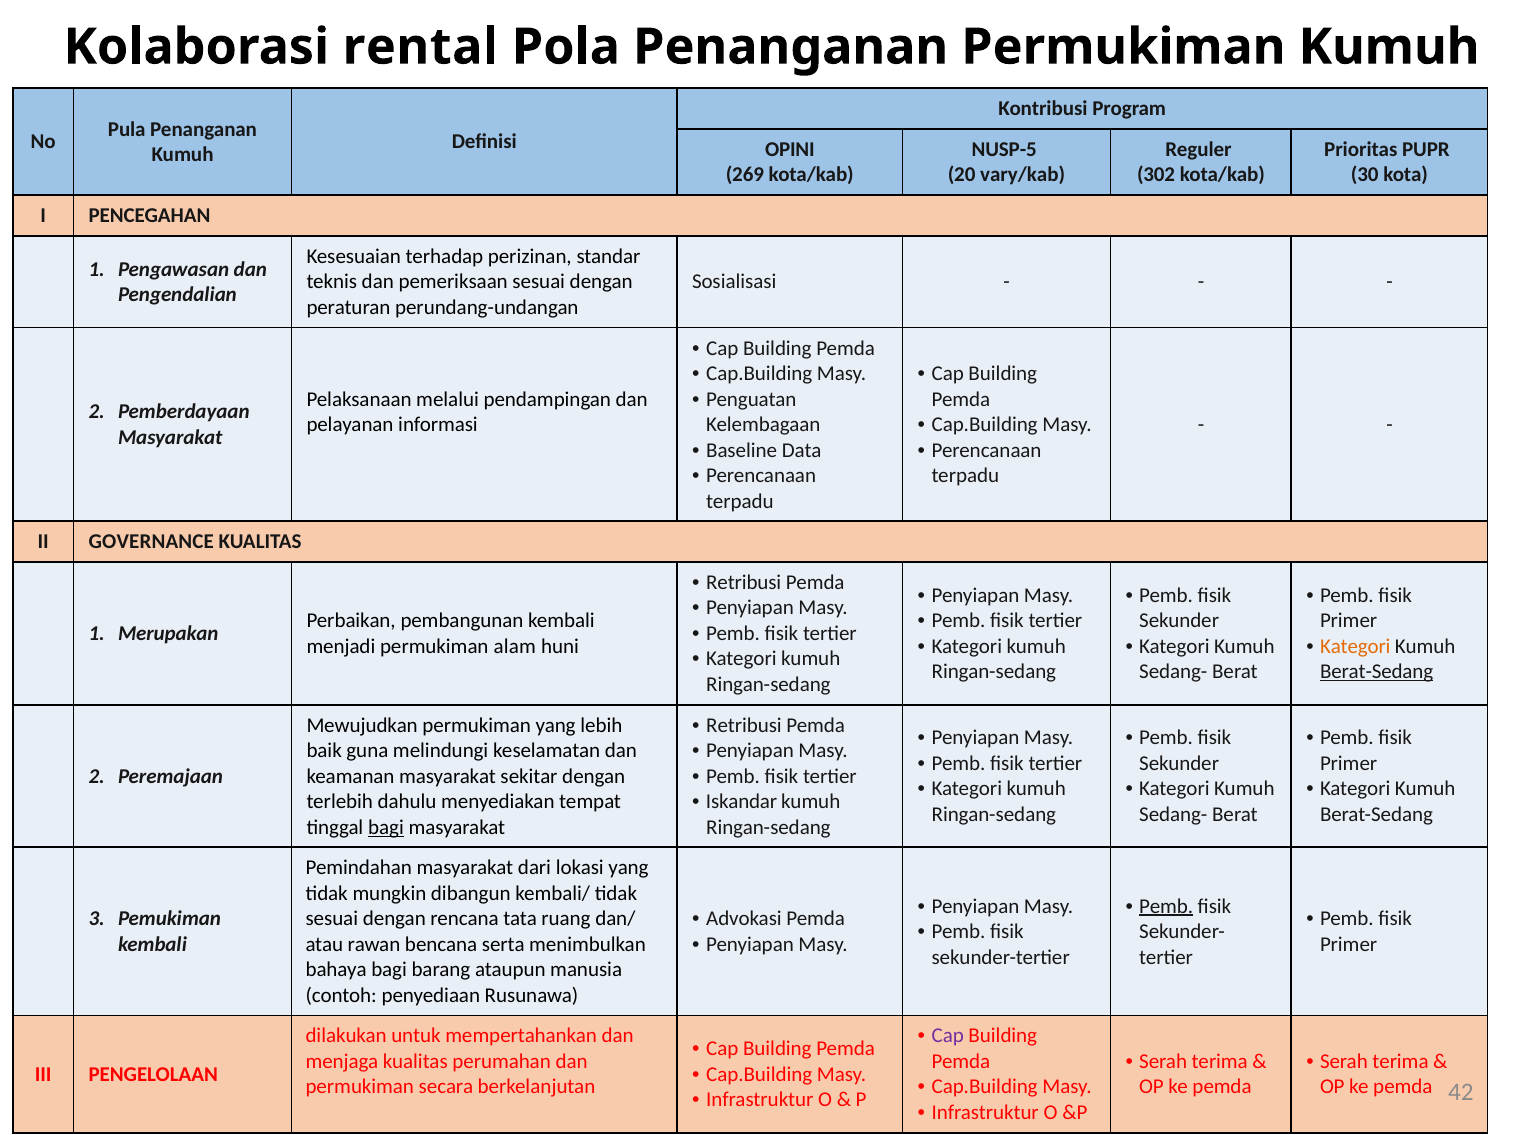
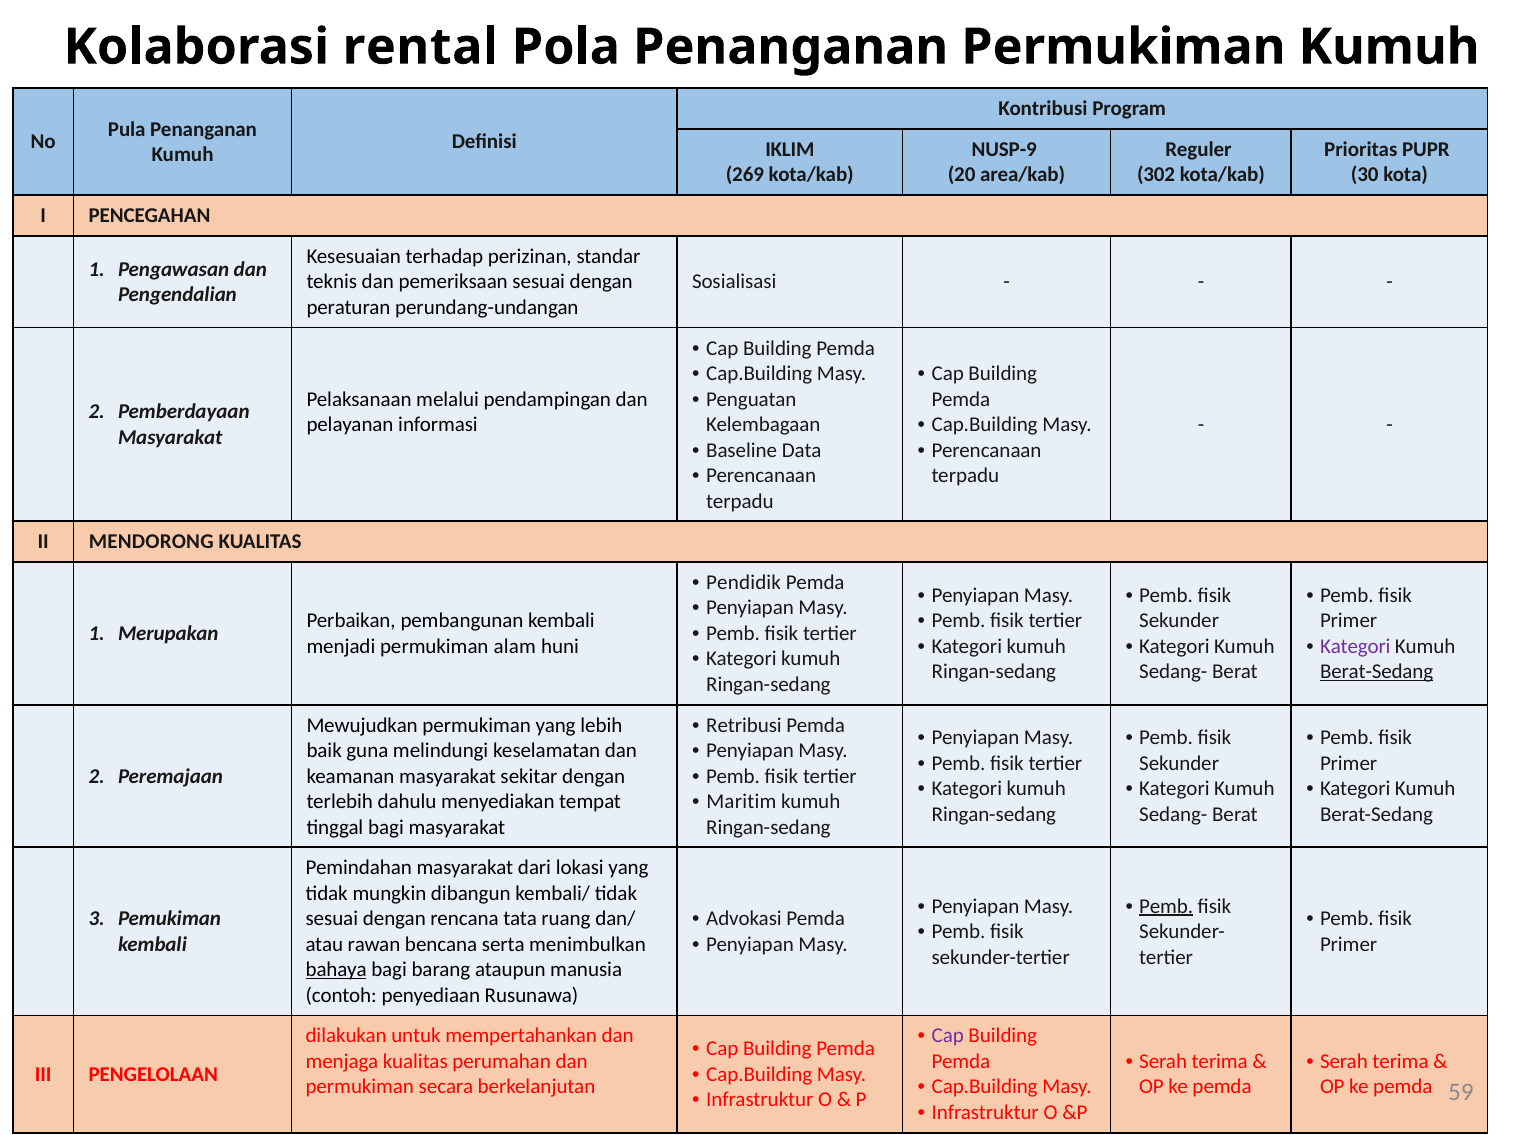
OPINI: OPINI -> IKLIM (790, 149)
NUSP-5: NUSP-5 -> NUSP-9 (1004, 149)
vary/kab: vary/kab -> area/kab (1023, 175)
GOVERNANCE: GOVERNANCE -> MENDORONG (151, 542)
Retribusi: Retribusi -> Pendidik (744, 582)
Kategori colour: orange -> purple (1355, 646)
Iskandar: Iskandar -> Maritim (741, 802)
bagi underline: present -> none (386, 827)
bahaya underline: none -> present (336, 970)
42: 42 -> 59 (1461, 1092)
